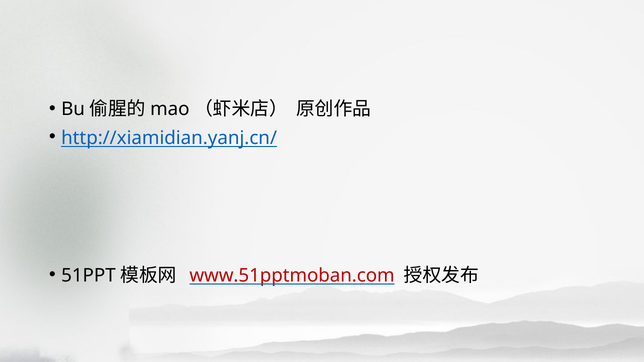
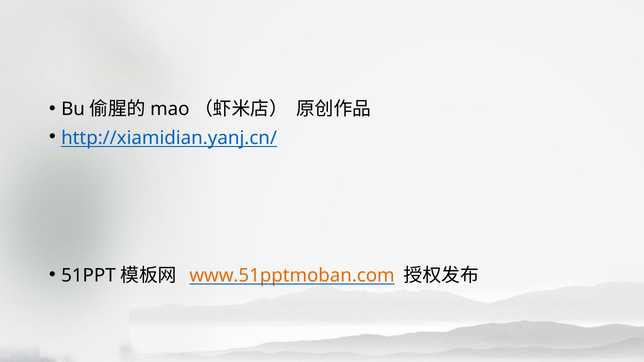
www.51pptmoban.com colour: red -> orange (292, 276)
